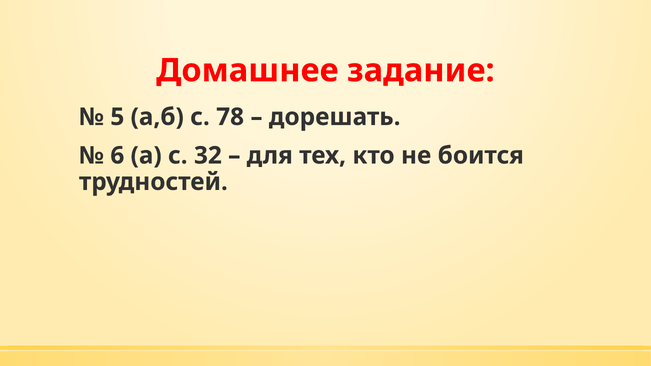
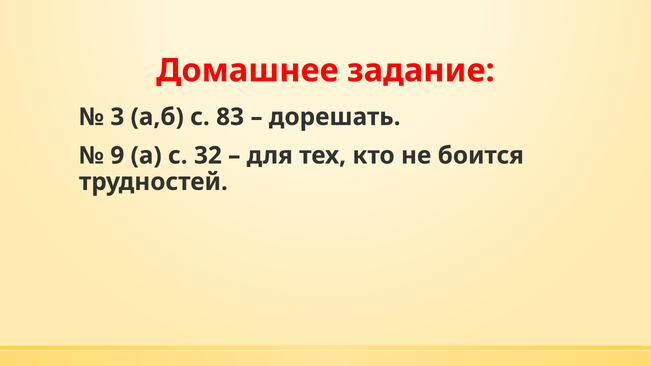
5: 5 -> 3 (117, 117)
78: 78 -> 83 (230, 117)
6: 6 -> 9 (117, 156)
